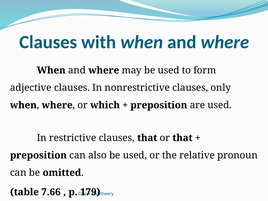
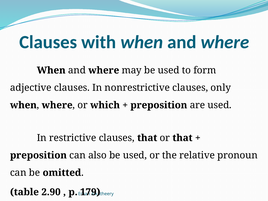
7.66: 7.66 -> 2.90 (51, 192)
